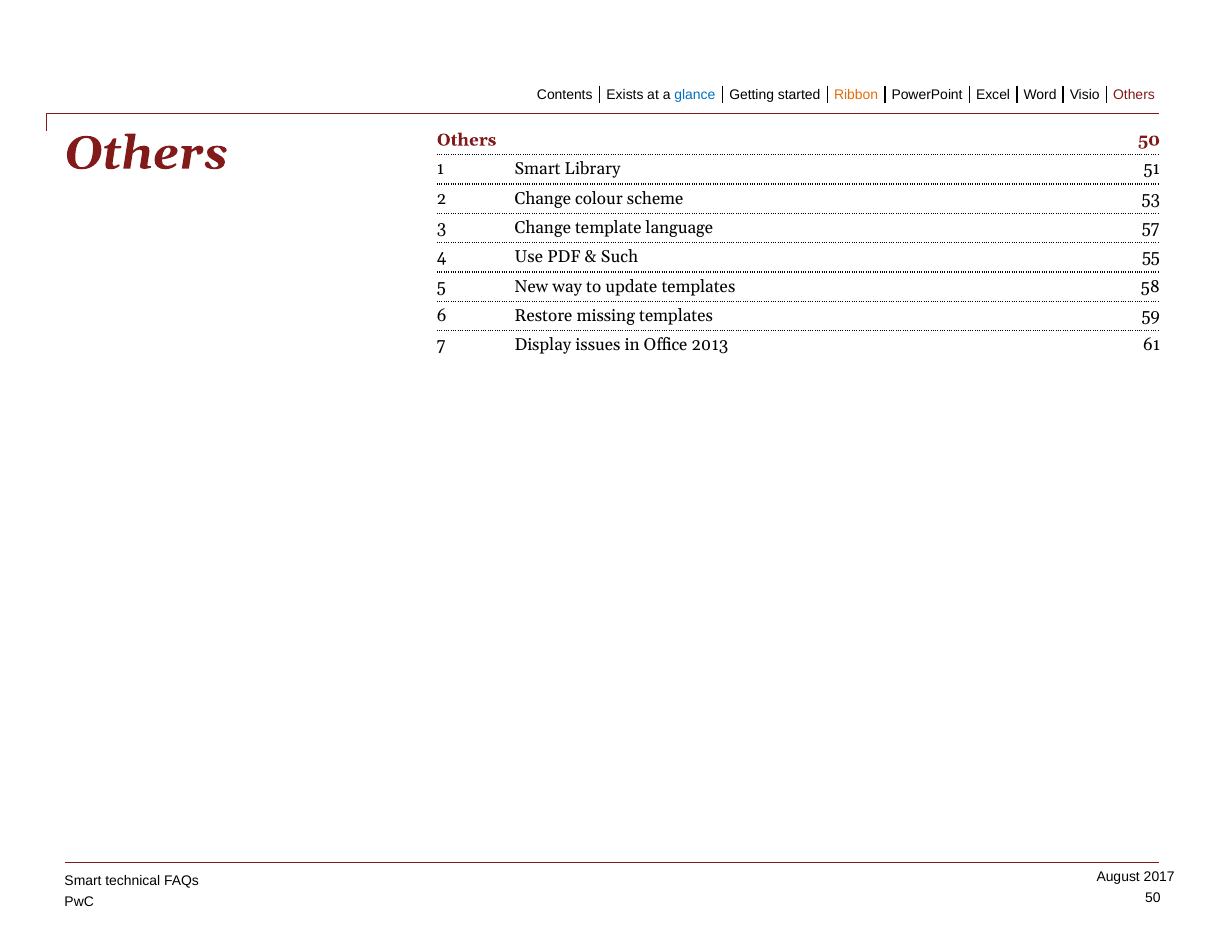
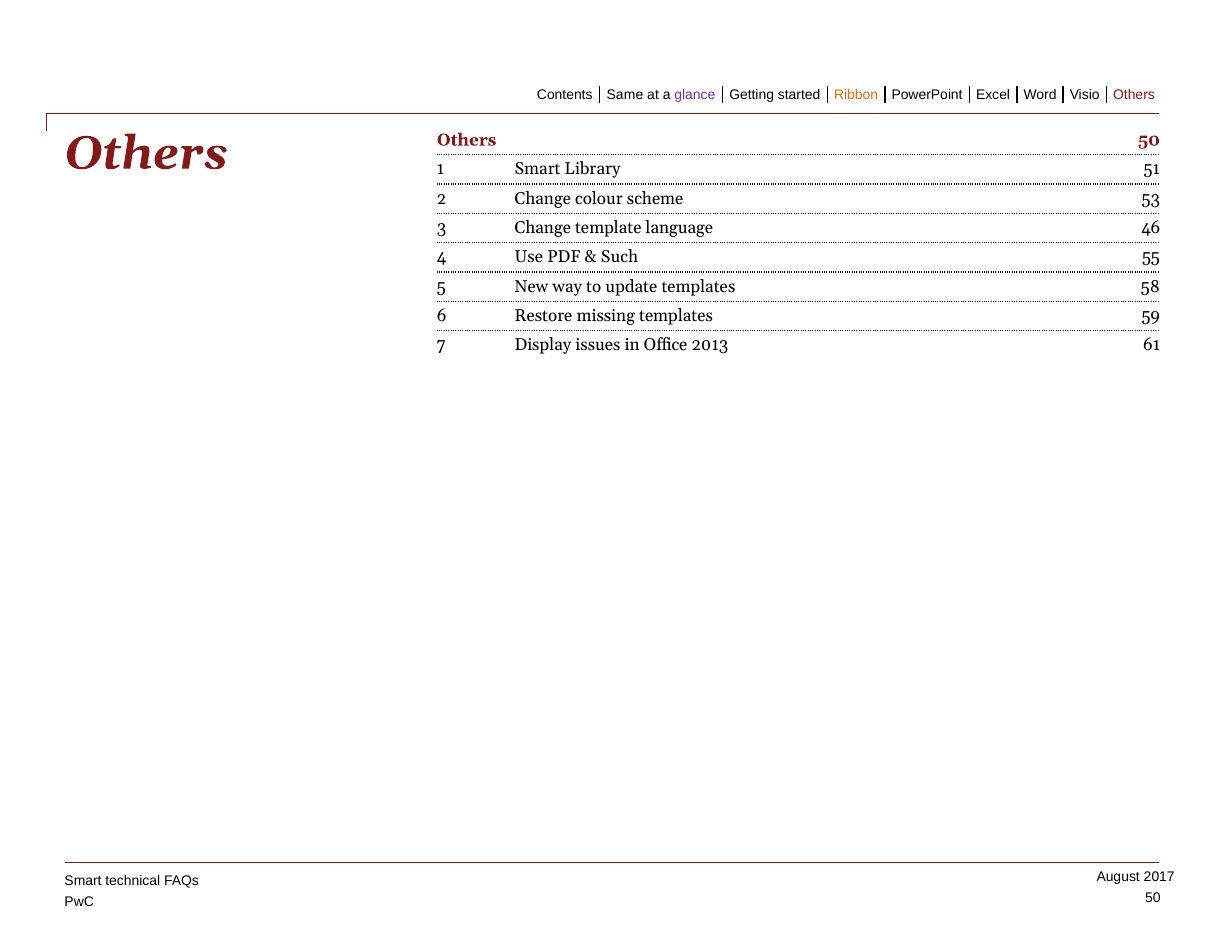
Exists: Exists -> Same (625, 95)
glance colour: blue -> purple (695, 95)
57: 57 -> 46 (1151, 228)
